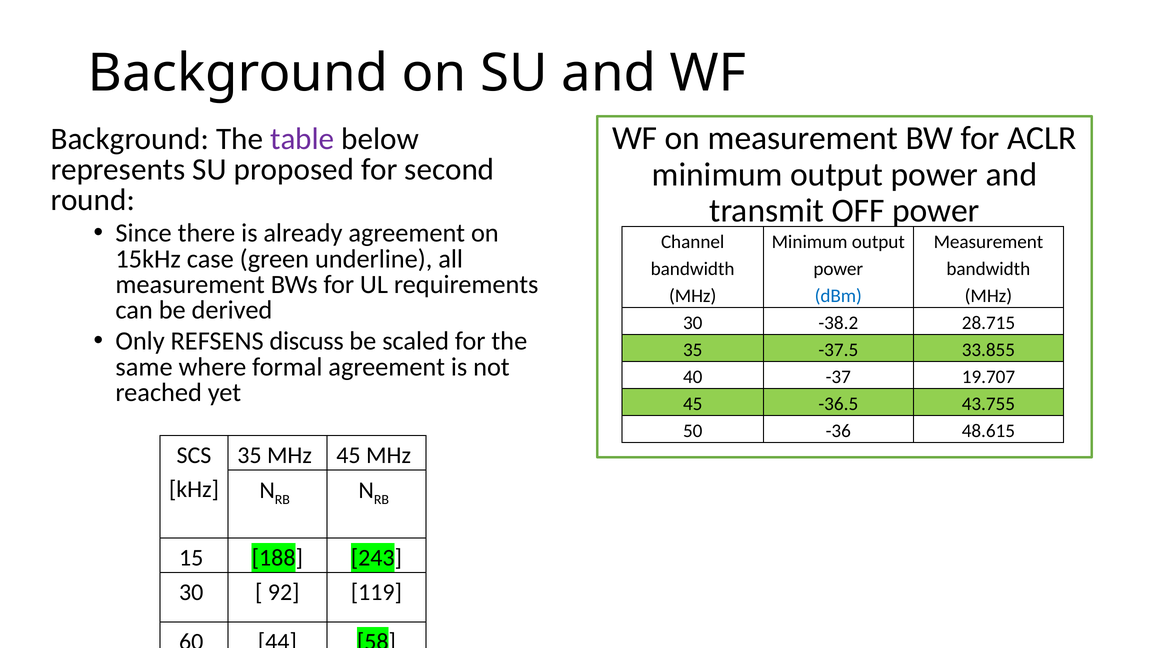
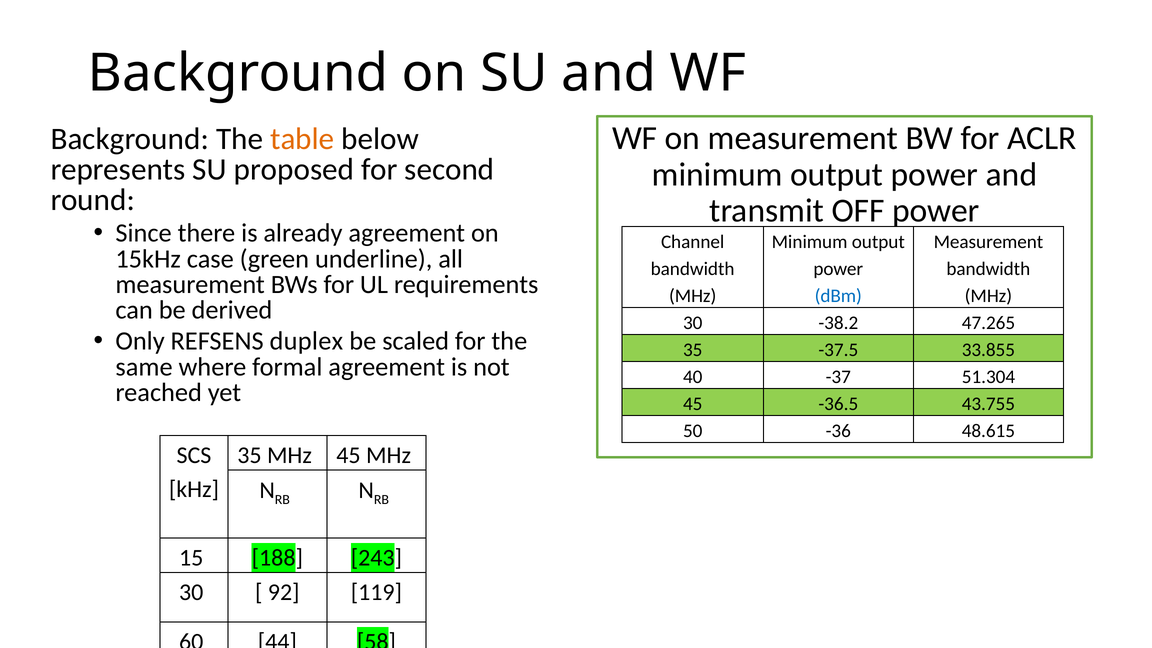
table colour: purple -> orange (302, 139)
28.715: 28.715 -> 47.265 (988, 323)
discuss: discuss -> duplex (306, 341)
19.707: 19.707 -> 51.304 (988, 377)
